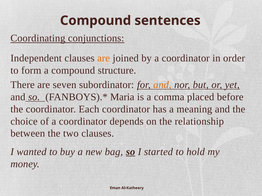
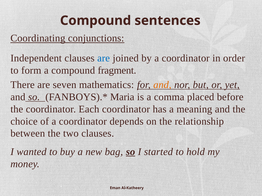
are colour: orange -> blue (104, 58)
structure: structure -> fragment (117, 71)
subordinator: subordinator -> mathematics (106, 85)
